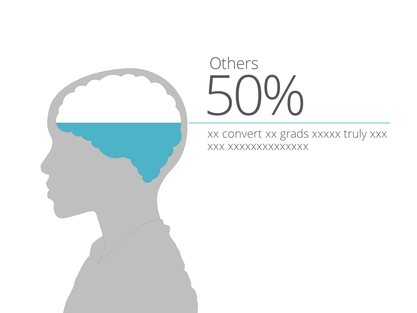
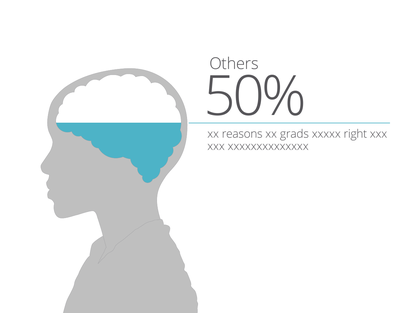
convert: convert -> reasons (242, 134)
truly: truly -> right (355, 134)
